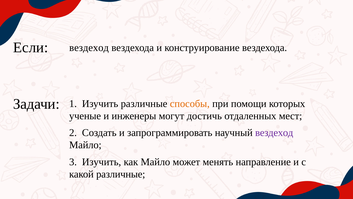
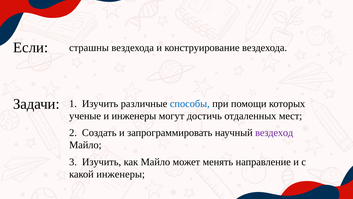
вездеход: вездеход -> страшны (89, 48)
способы colour: orange -> blue (190, 103)
какой различные: различные -> инженеры (121, 174)
